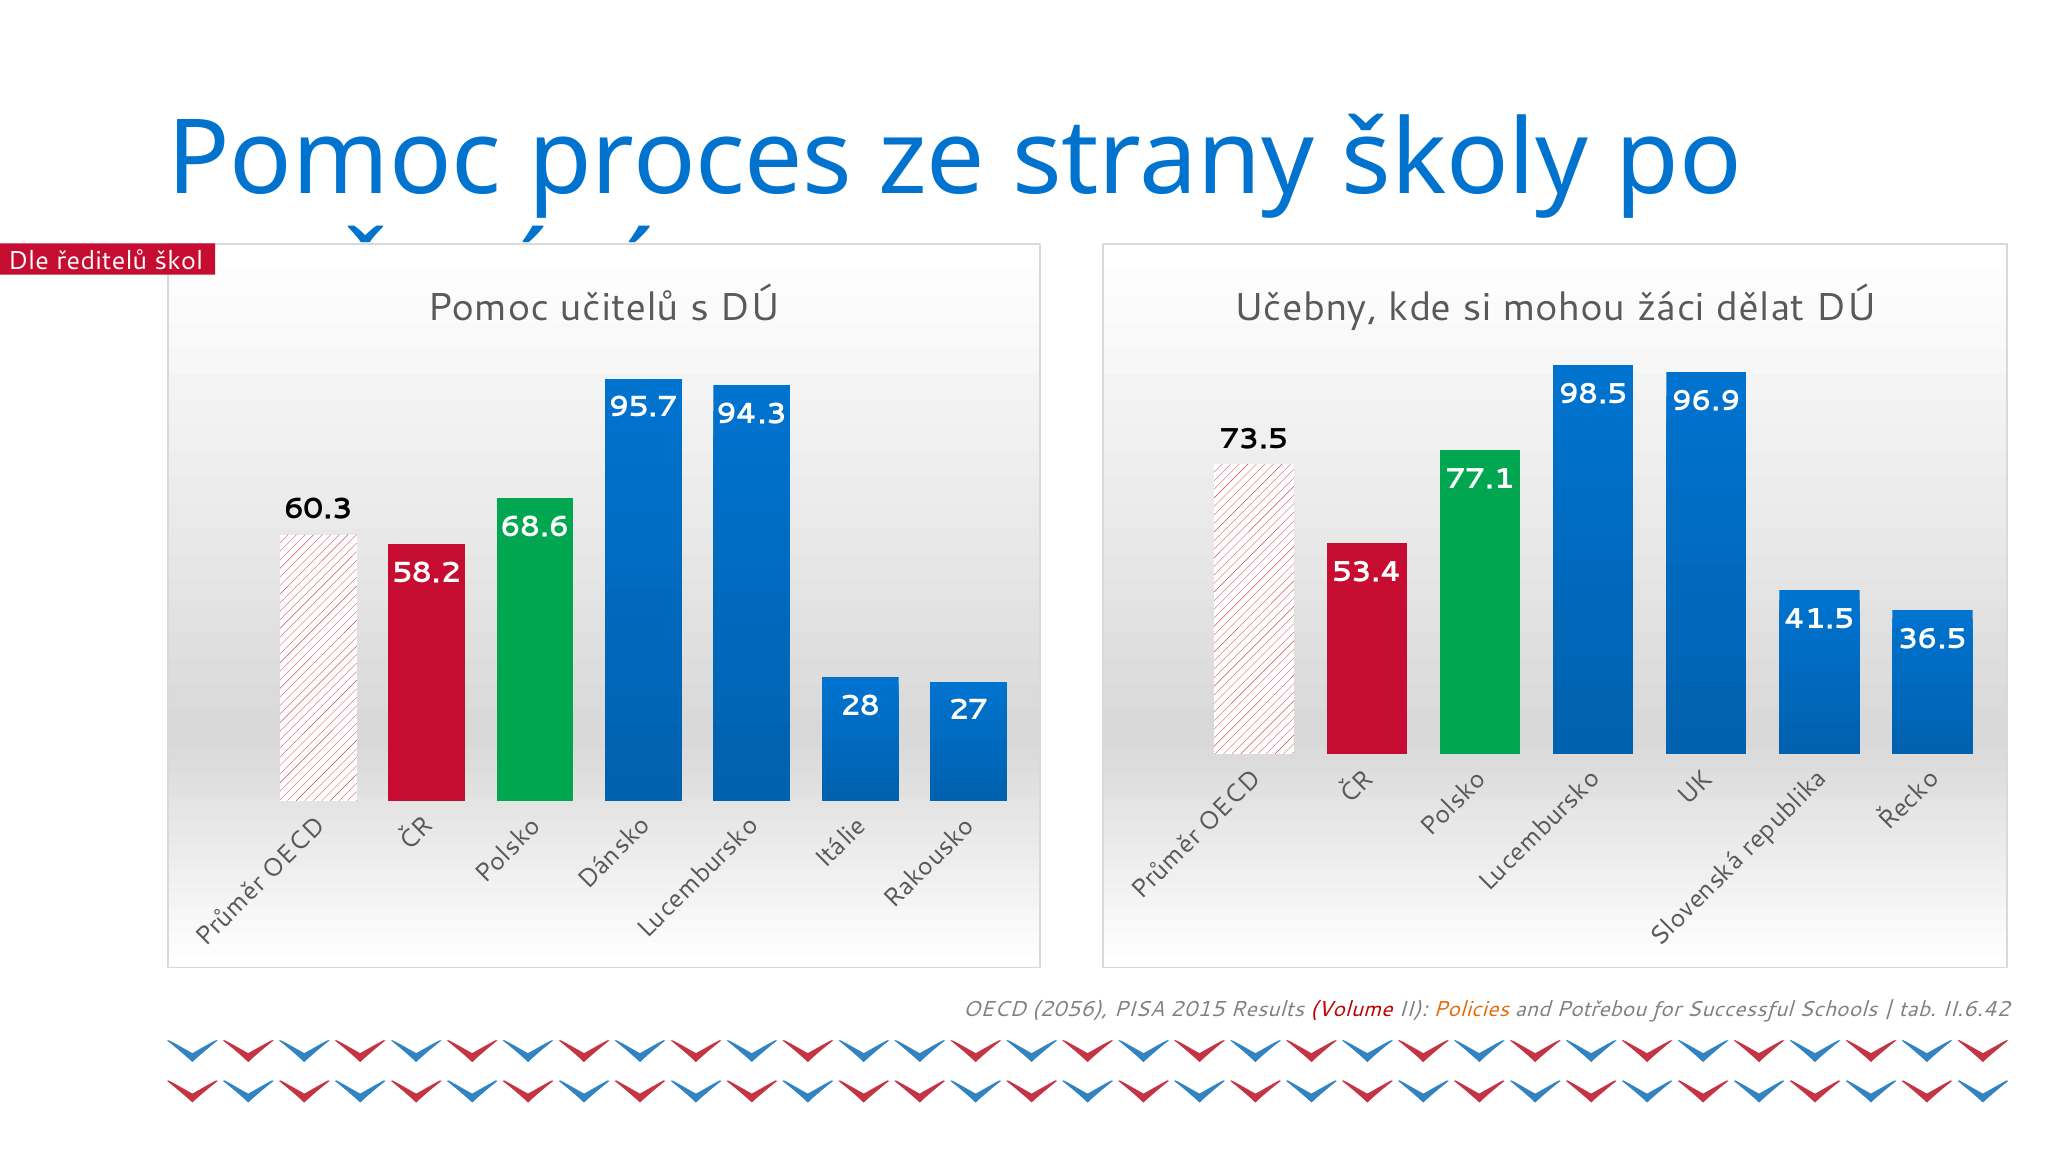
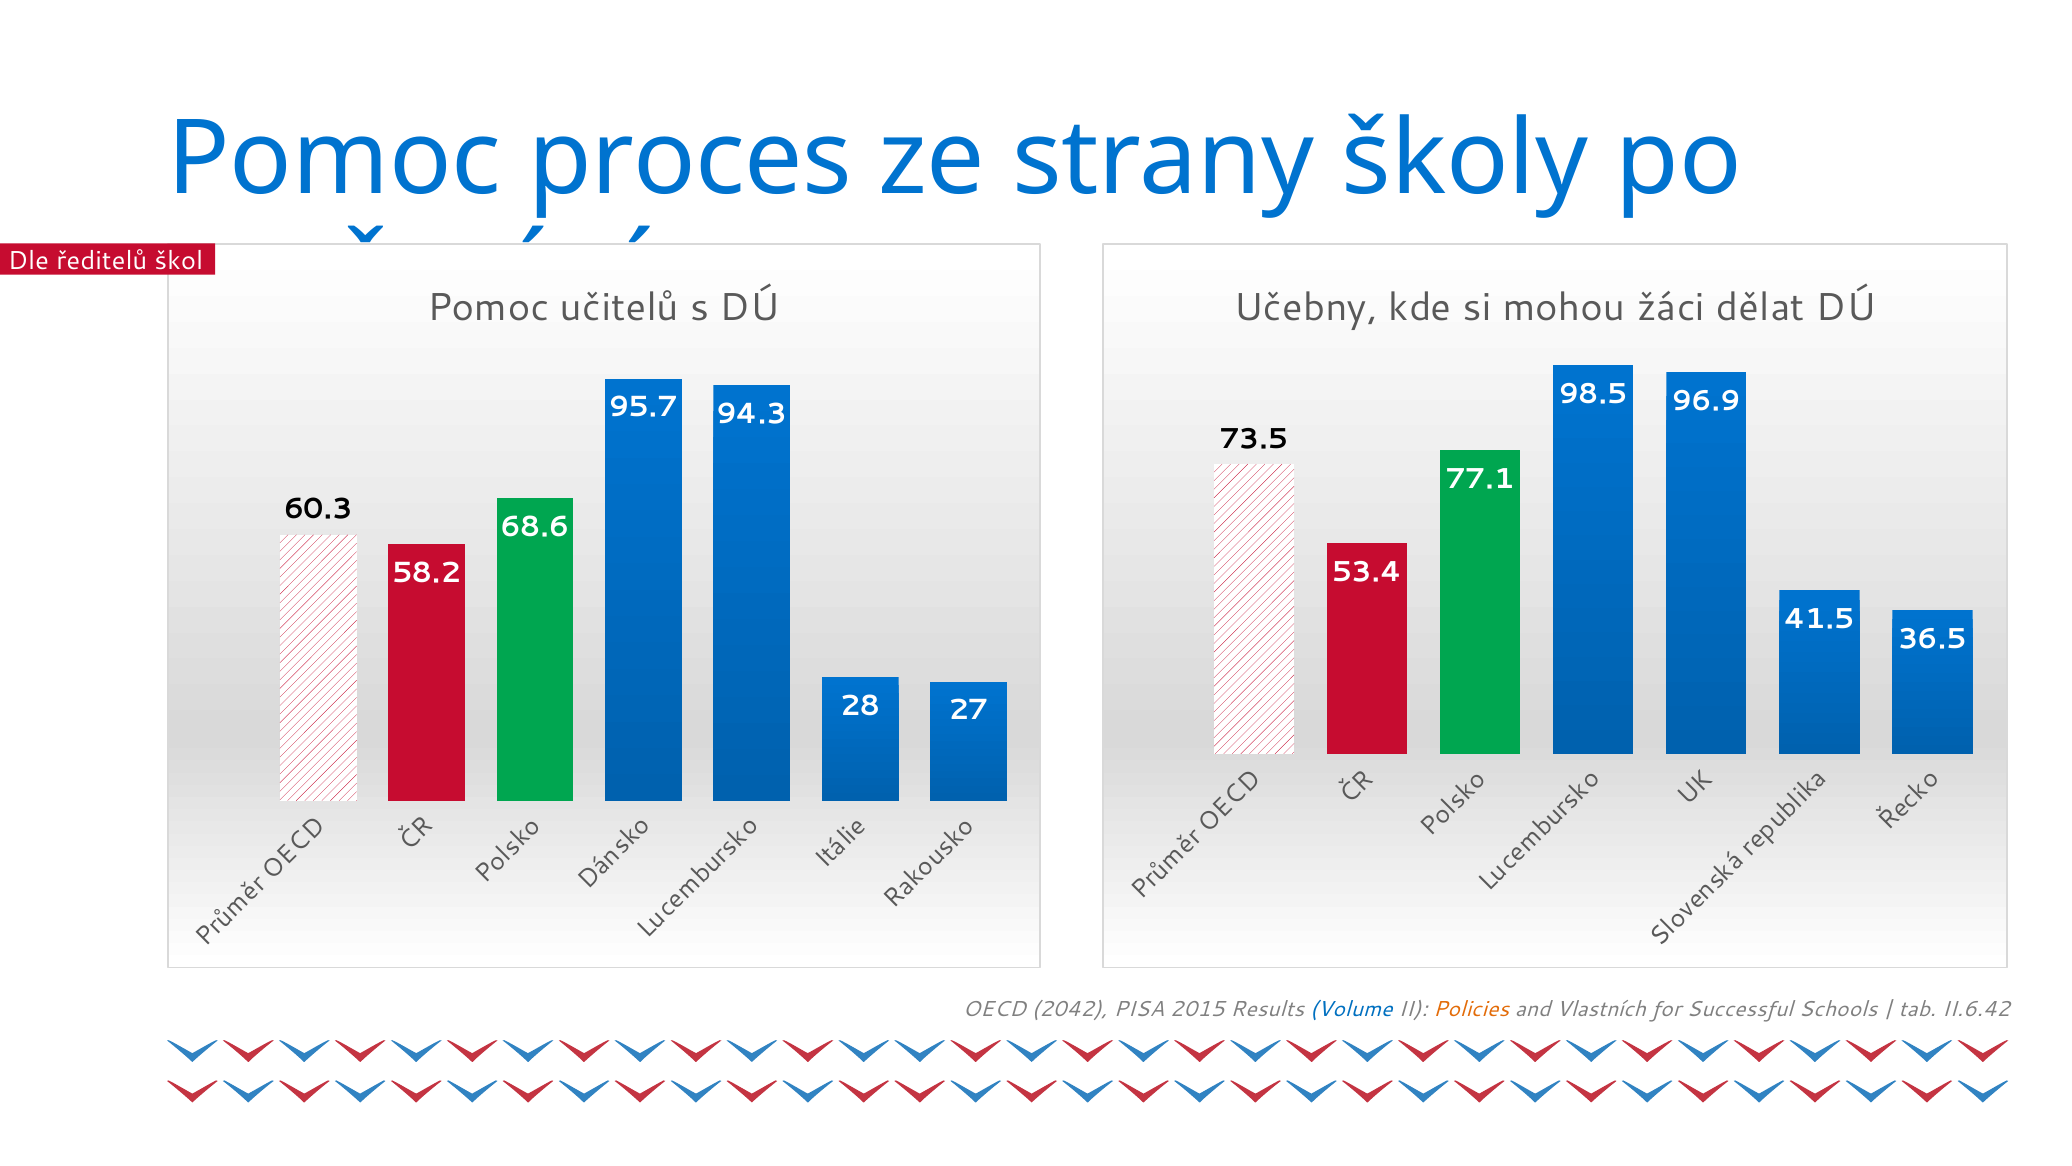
2056: 2056 -> 2042 (1070, 1009)
Volume colour: red -> blue (1351, 1009)
Potřebou: Potřebou -> Vlastních (1601, 1009)
